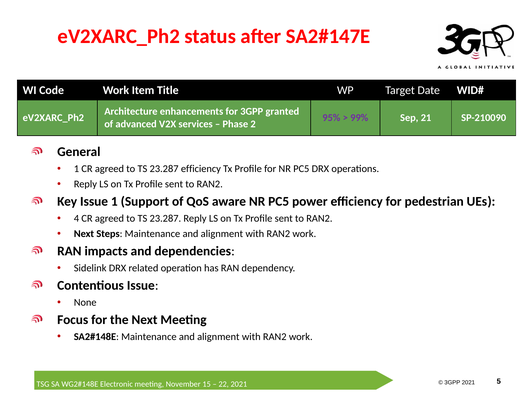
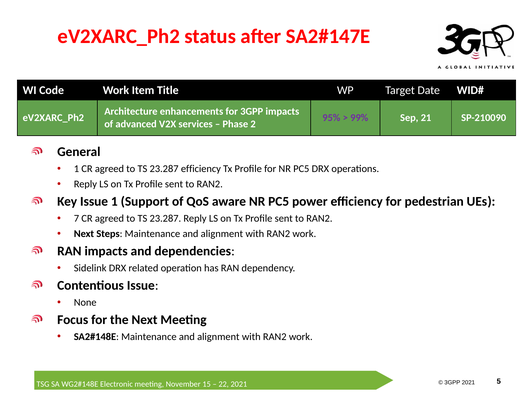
3GPP granted: granted -> impacts (282, 112)
4: 4 -> 7 (76, 219)
